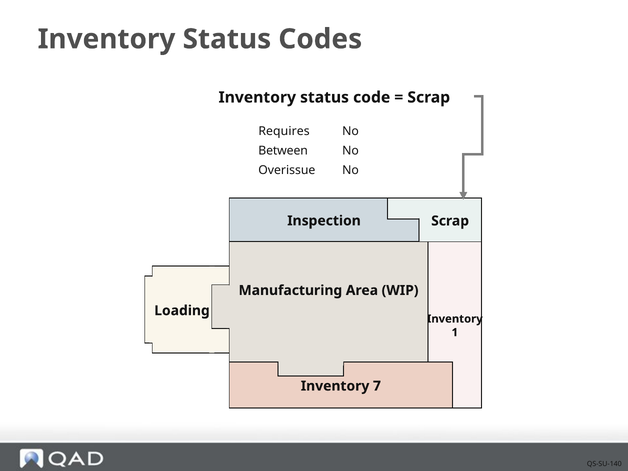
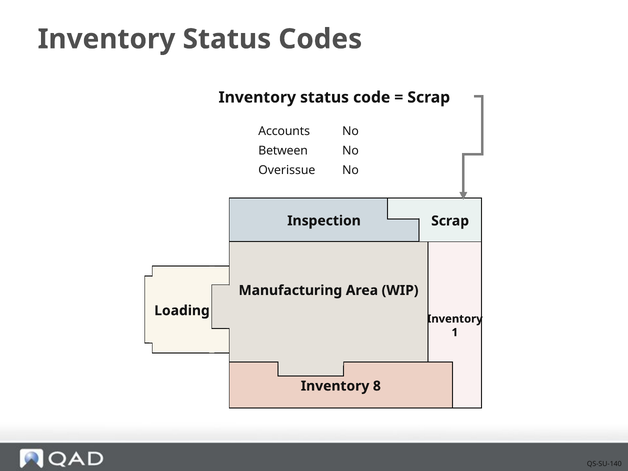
Requires: Requires -> Accounts (284, 131)
7: 7 -> 8 (377, 386)
